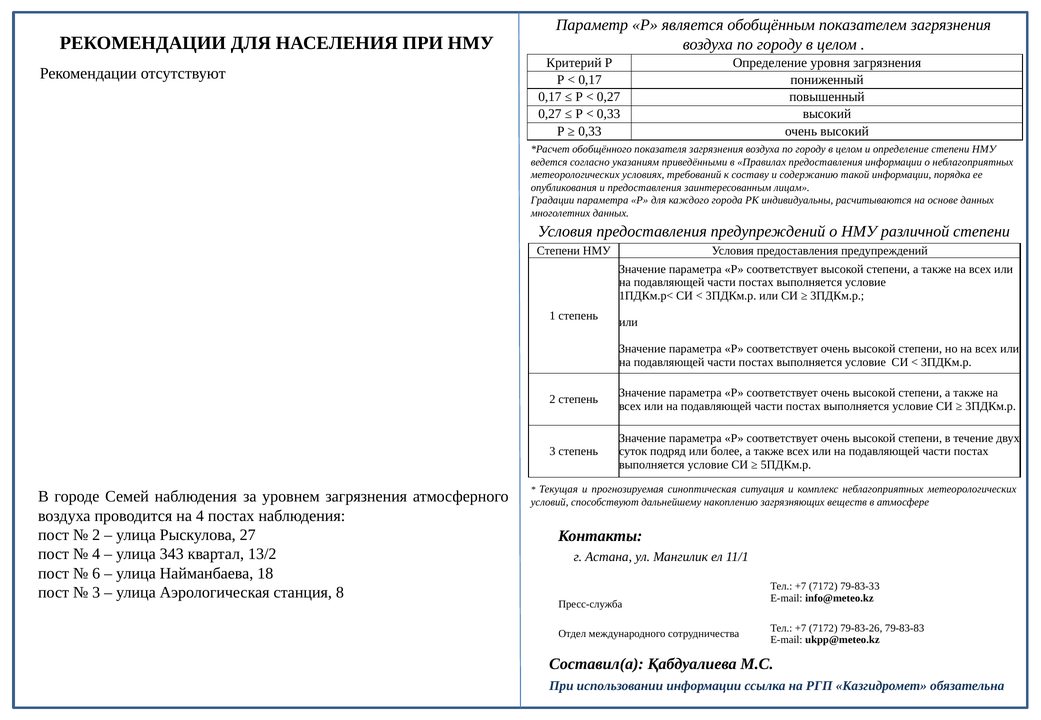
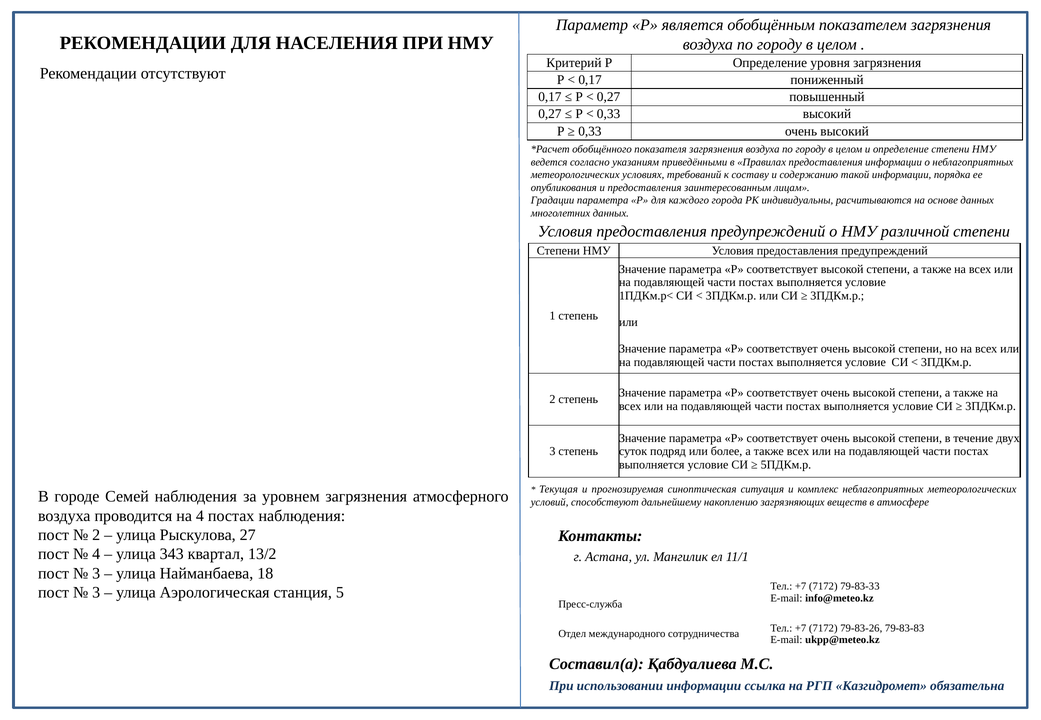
6: 6 -> 3 (96, 574)
8: 8 -> 5 (340, 593)
